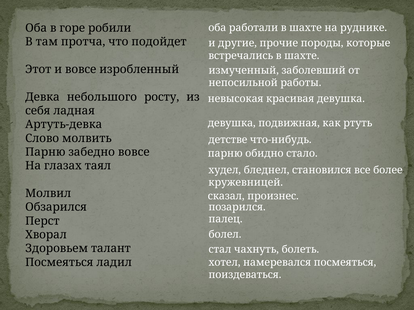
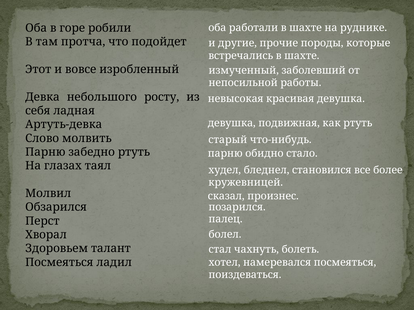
детстве: детстве -> старый (228, 140)
забедно вовсе: вовсе -> ртуть (134, 152)
